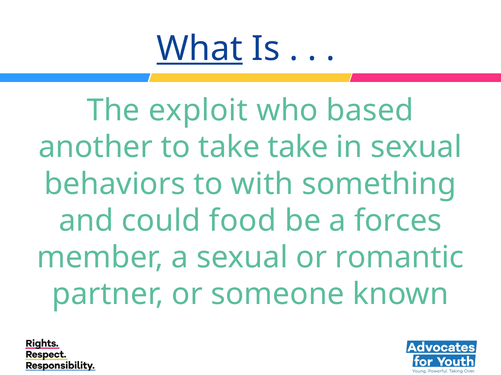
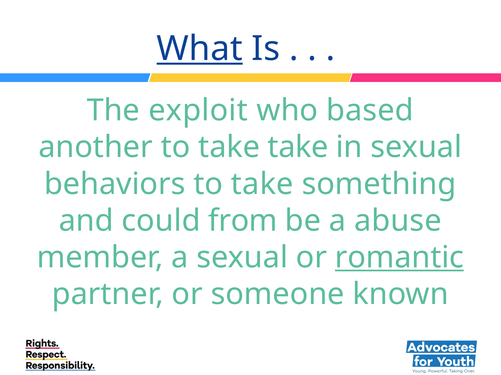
behaviors to with: with -> take (262, 184)
food: food -> from (243, 221)
forces: forces -> abuse (398, 221)
romantic underline: none -> present (399, 258)
